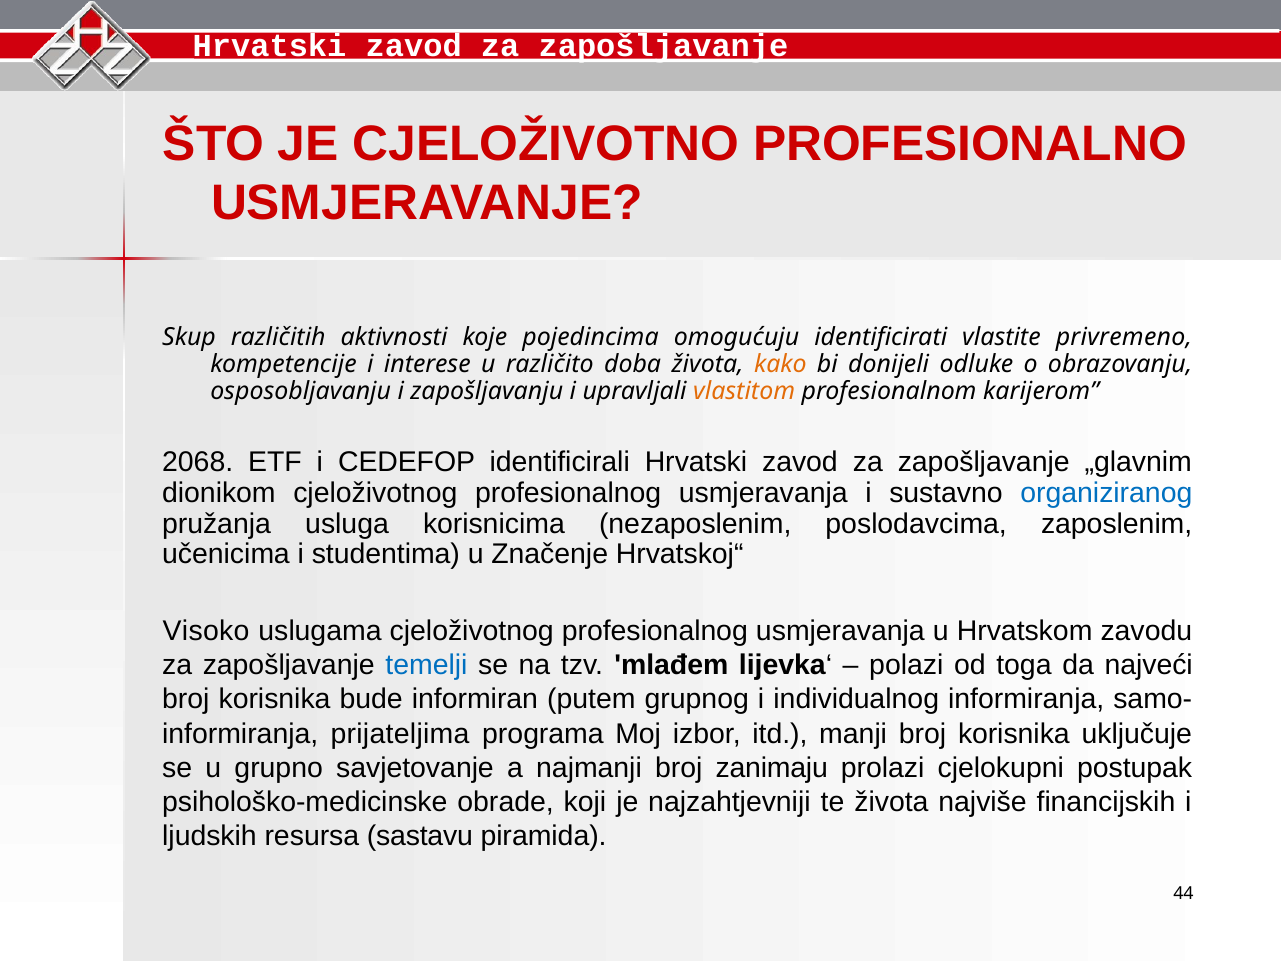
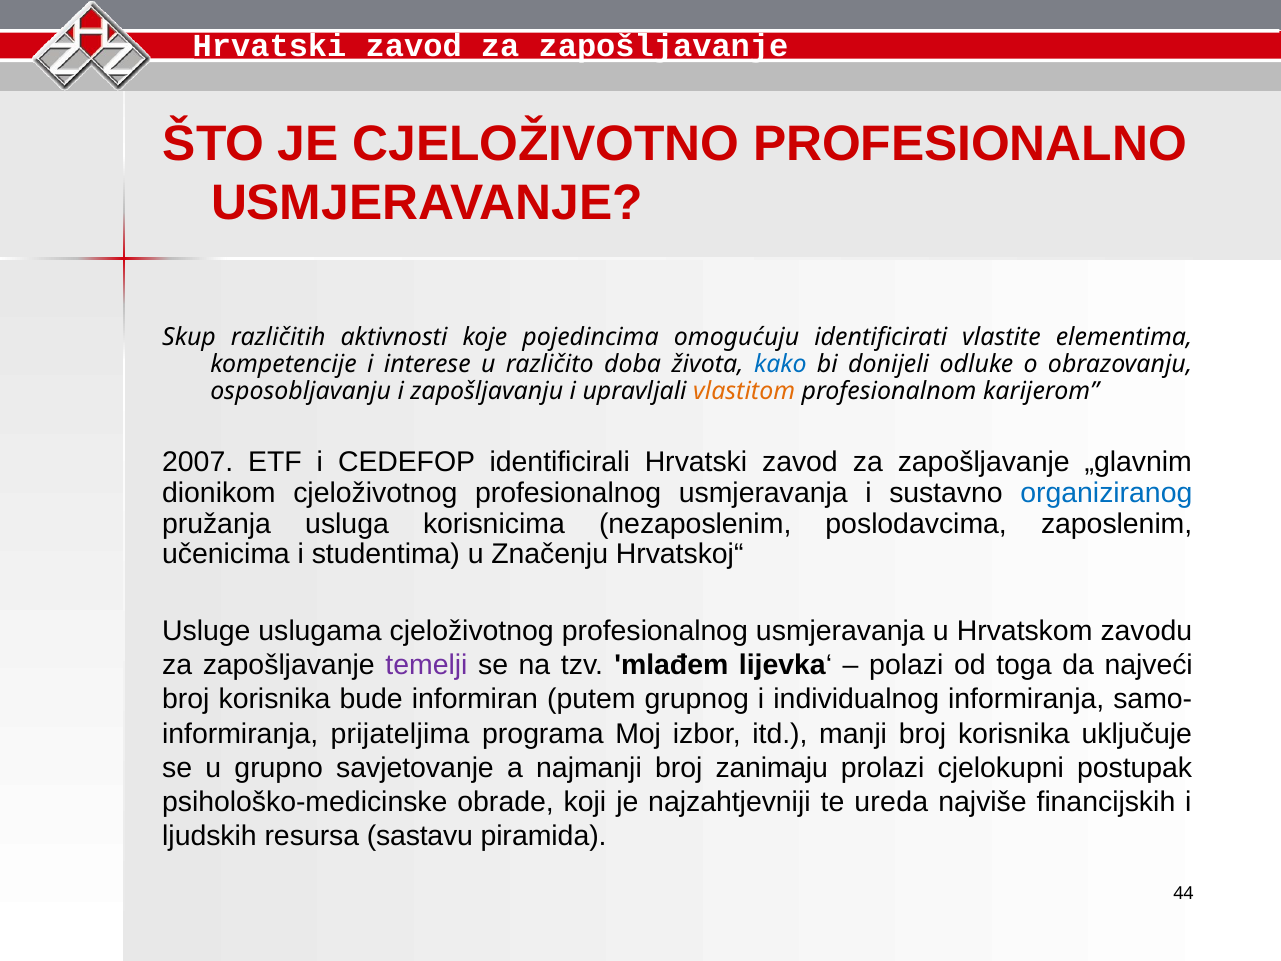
privremeno: privremeno -> elementima (1124, 337)
kako colour: orange -> blue (780, 364)
2068: 2068 -> 2007 (198, 462)
Značenje: Značenje -> Značenju (550, 554)
Visoko: Visoko -> Usluge (206, 631)
temelji colour: blue -> purple (426, 665)
te života: života -> ureda (891, 802)
